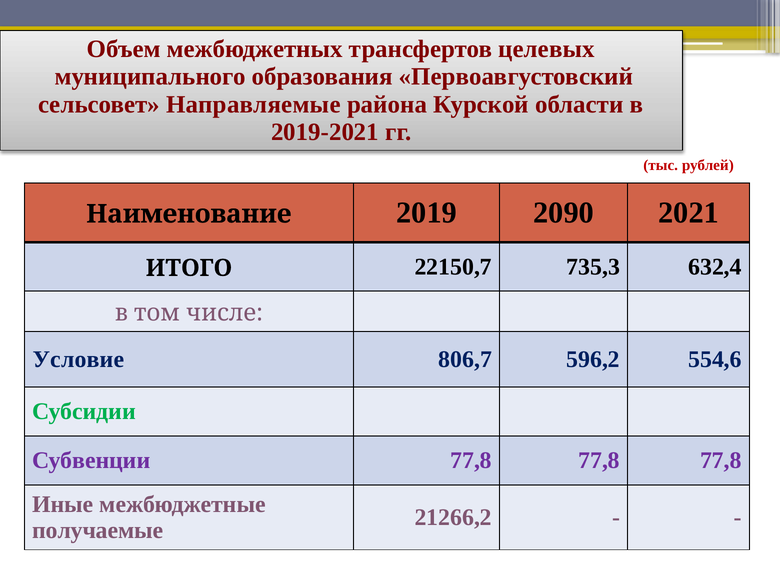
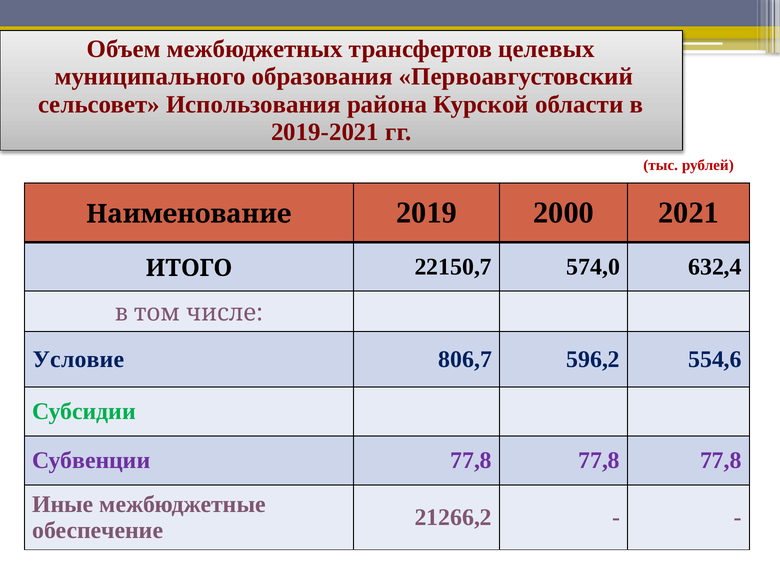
Направляемые: Направляемые -> Использования (253, 104)
2090: 2090 -> 2000 (564, 213)
735,3: 735,3 -> 574,0 (593, 267)
получаемые: получаемые -> обеспечение (98, 531)
